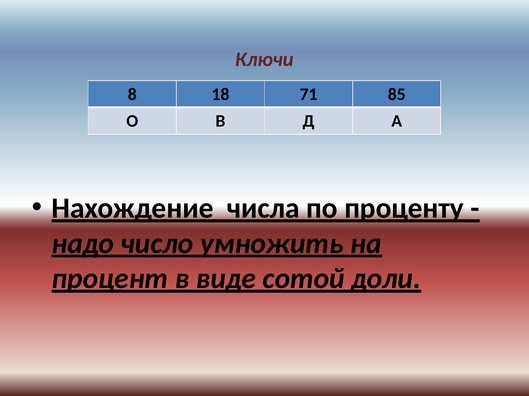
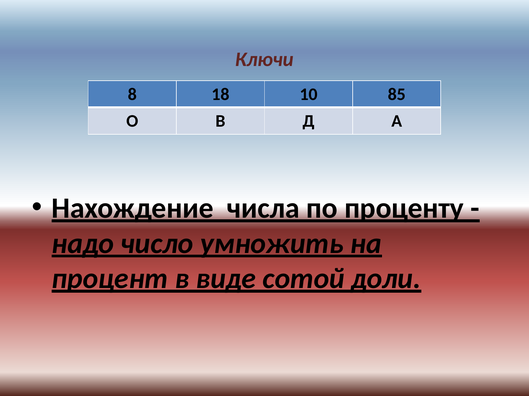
71: 71 -> 10 (309, 94)
